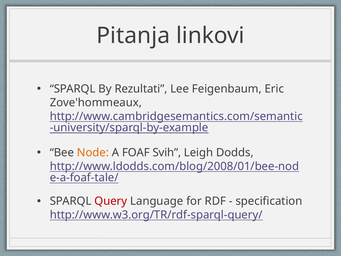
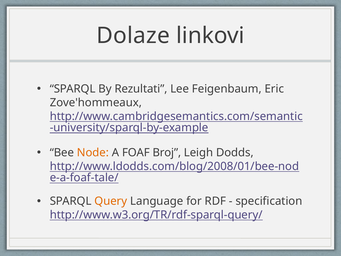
Pitanja: Pitanja -> Dolaze (133, 36)
Svih: Svih -> Broj (167, 153)
Query colour: red -> orange (111, 201)
